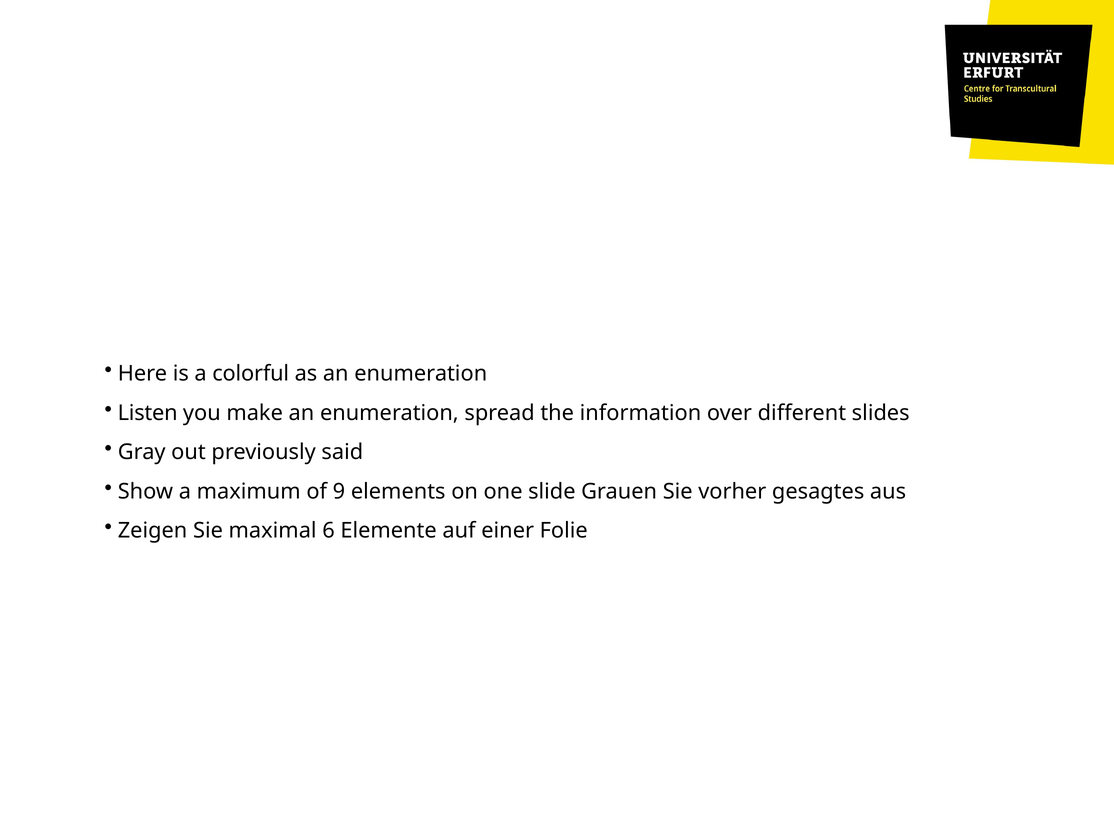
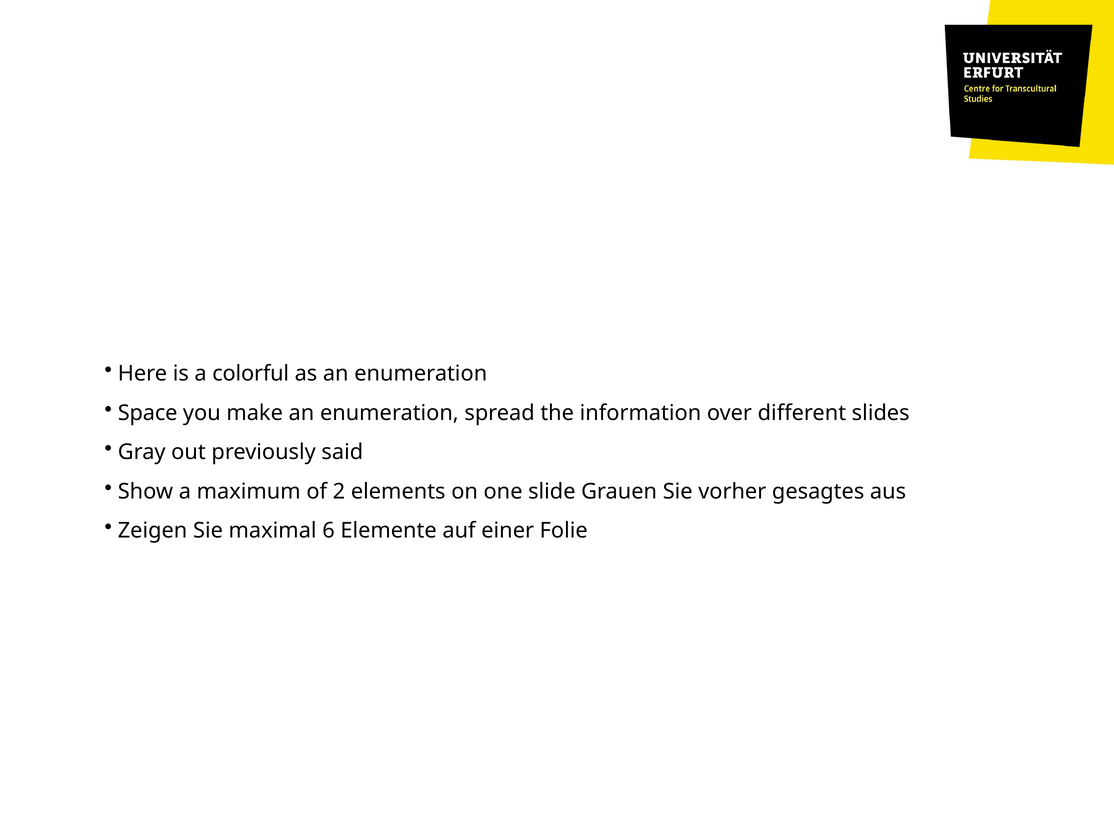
Listen: Listen -> Space (148, 413)
9: 9 -> 2 (339, 492)
